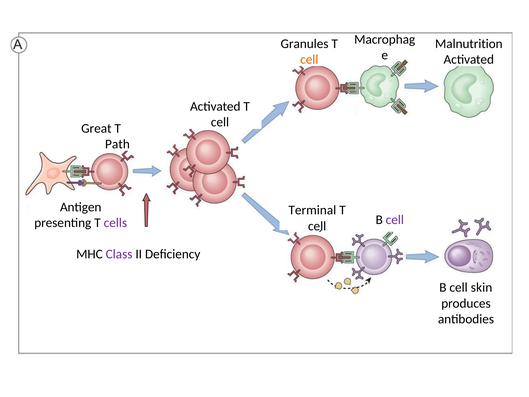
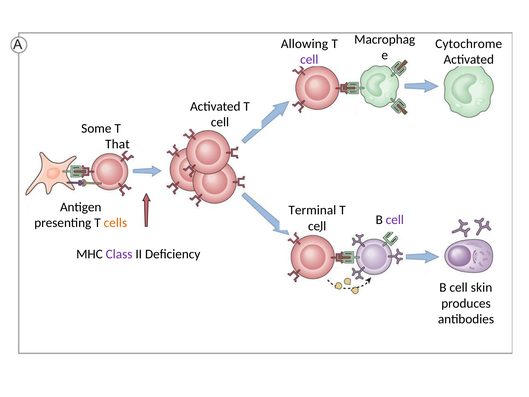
Granules: Granules -> Allowing (304, 44)
Malnutrition: Malnutrition -> Cytochrome (469, 44)
cell colour: orange -> purple (309, 59)
Great: Great -> Some (96, 128)
Path: Path -> That (117, 144)
cells colour: purple -> orange (115, 223)
